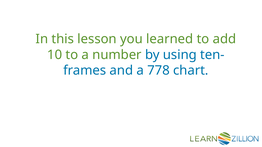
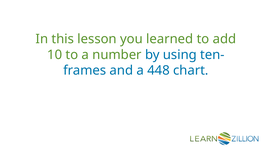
778: 778 -> 448 (158, 71)
